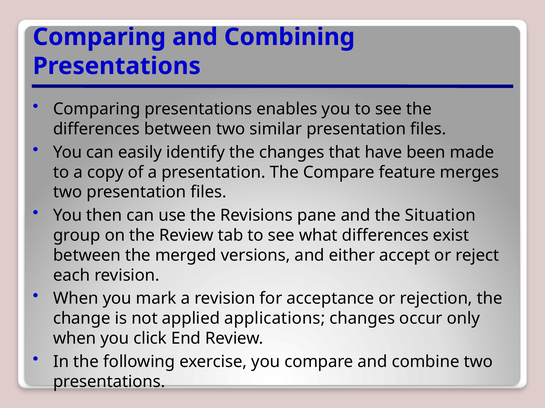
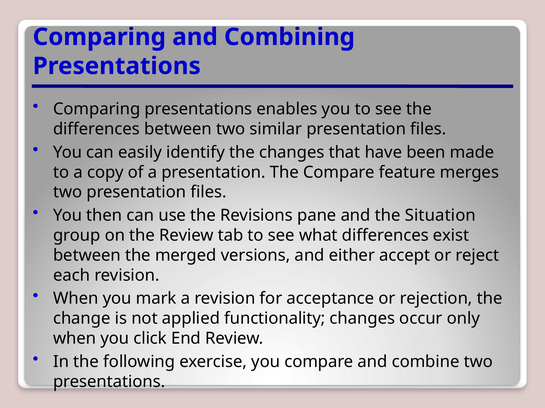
applications: applications -> functionality (275, 319)
